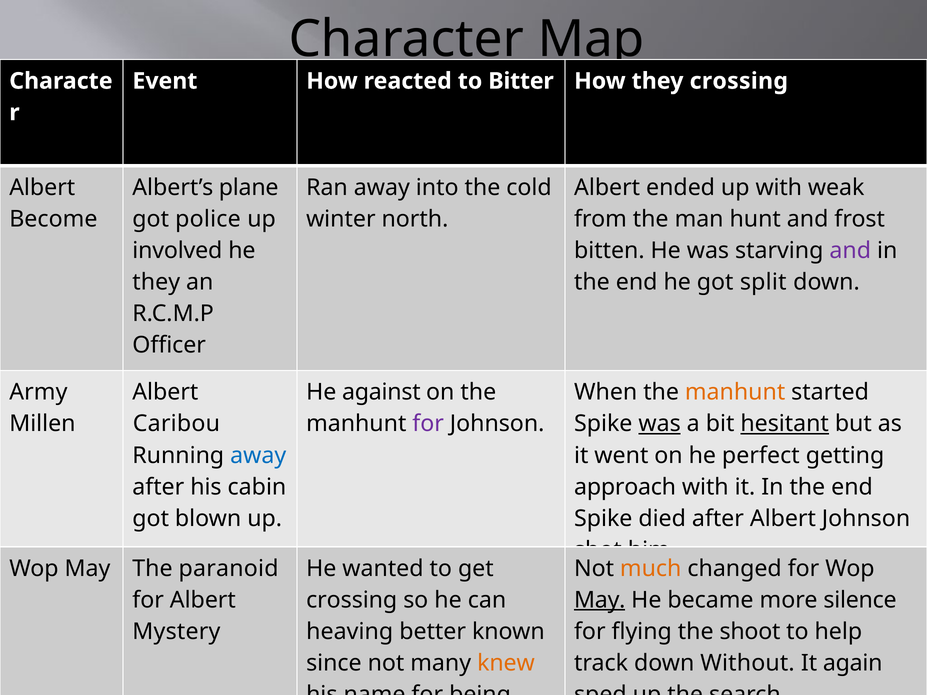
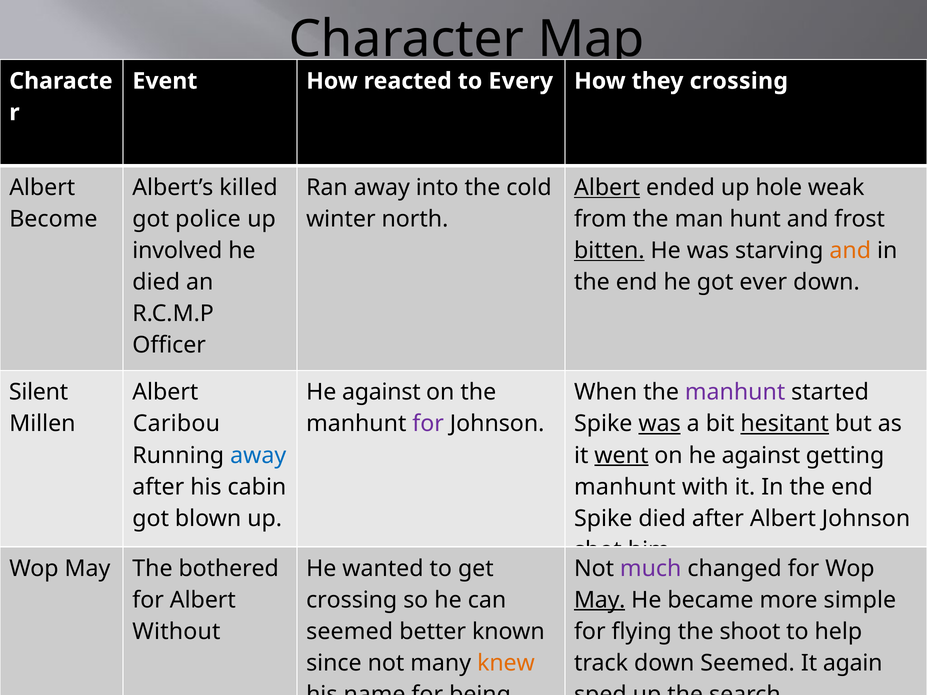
Bitter: Bitter -> Every (521, 81)
plane: plane -> killed (248, 188)
Albert underline: none -> present (607, 188)
up with: with -> hole (779, 188)
bitten underline: none -> present (609, 251)
and colour: purple -> orange (850, 251)
they: they -> died (156, 282)
split: split -> ever (763, 282)
Army: Army -> Silent (39, 392)
manhunt colour: orange -> purple (735, 392)
went underline: none -> present (621, 456)
on he perfect: perfect -> against (761, 456)
approach: approach -> manhunt (625, 487)
paranoid: paranoid -> bothered (229, 569)
much colour: orange -> purple (651, 569)
silence: silence -> simple (860, 600)
Mystery: Mystery -> Without (176, 632)
heaving: heaving -> seemed (350, 632)
down Without: Without -> Seemed (748, 663)
